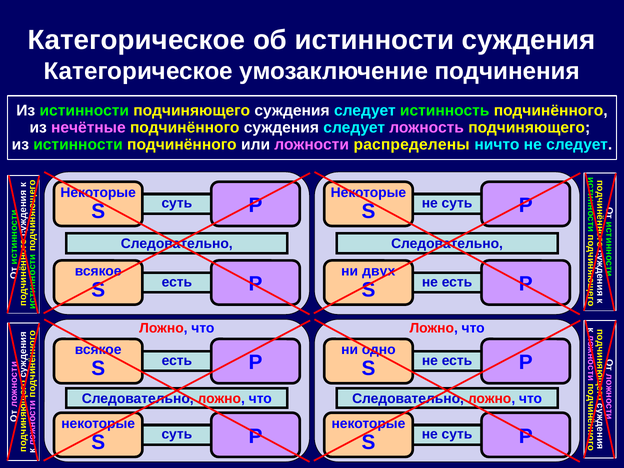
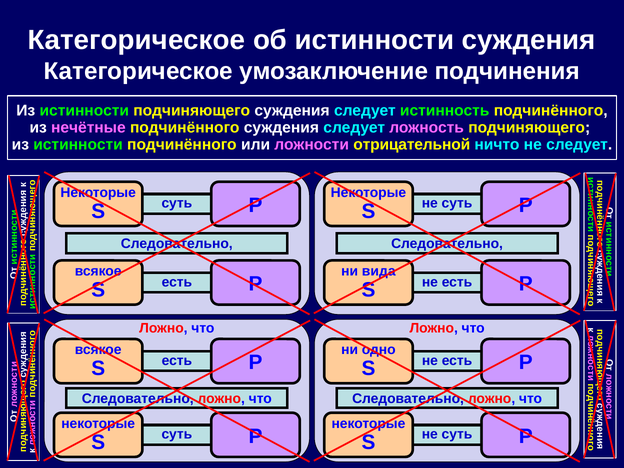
распределены: распределены -> отрицательной (412, 144)
двух: двух -> вида (379, 271)
